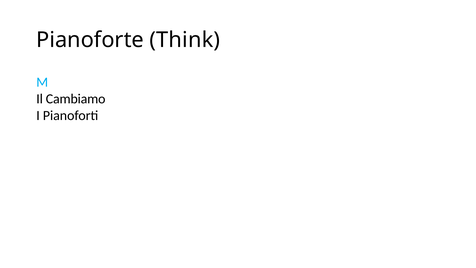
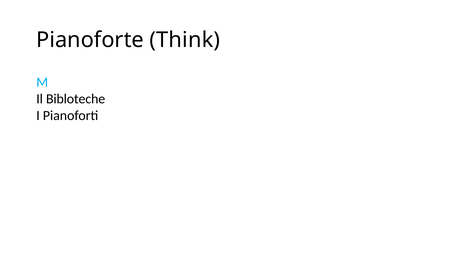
Cambiamo: Cambiamo -> Bibloteche (76, 99)
